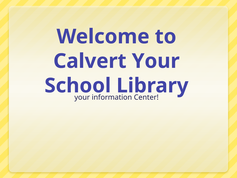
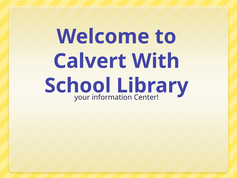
Calvert Your: Your -> With (156, 61)
